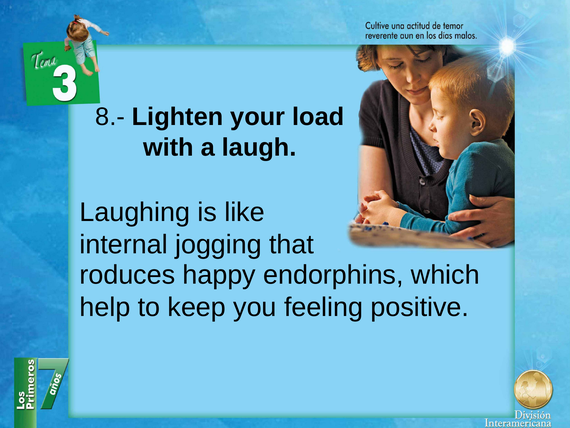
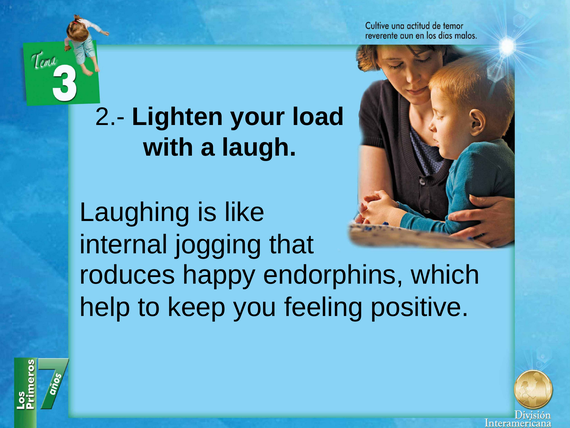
8.-: 8.- -> 2.- (110, 117)
